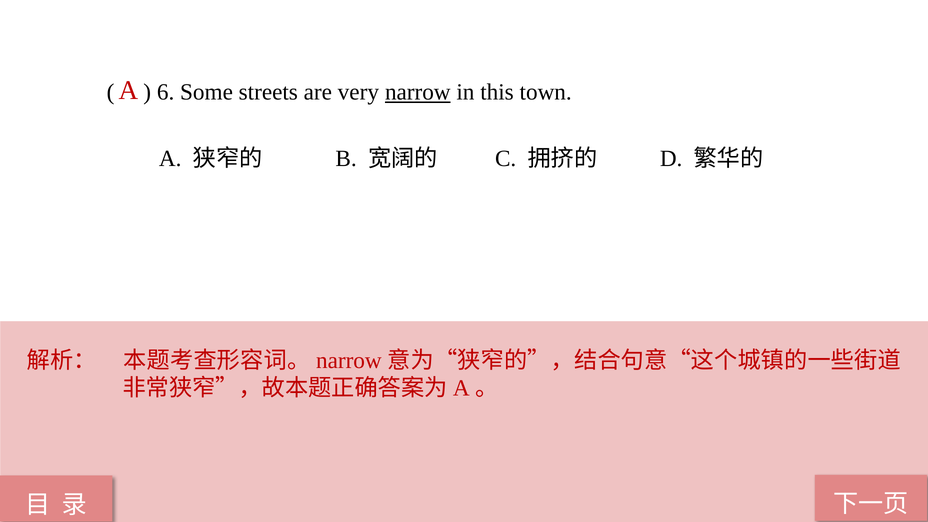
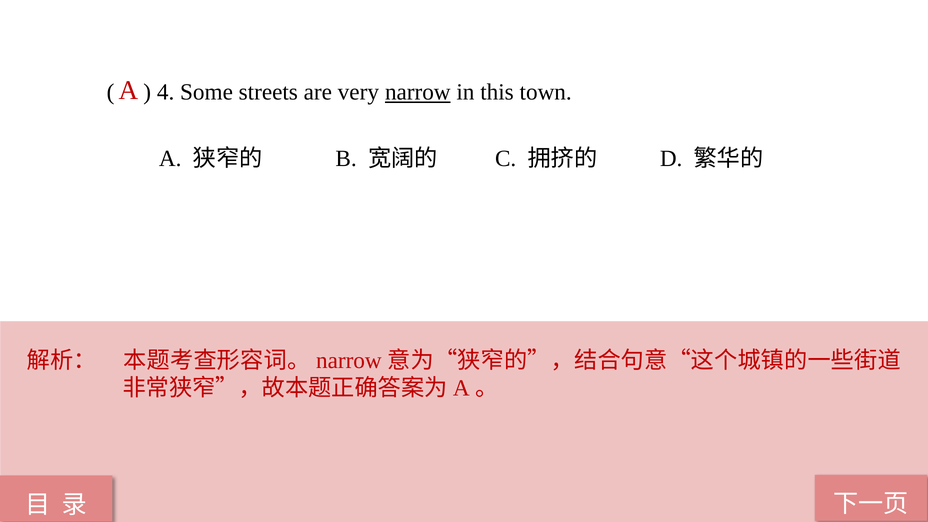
6: 6 -> 4 (166, 92)
